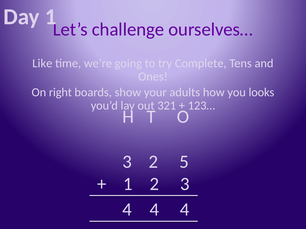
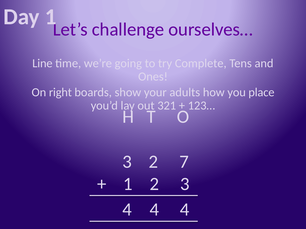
Like: Like -> Line (42, 63)
looks: looks -> place (261, 92)
5: 5 -> 7 (184, 162)
